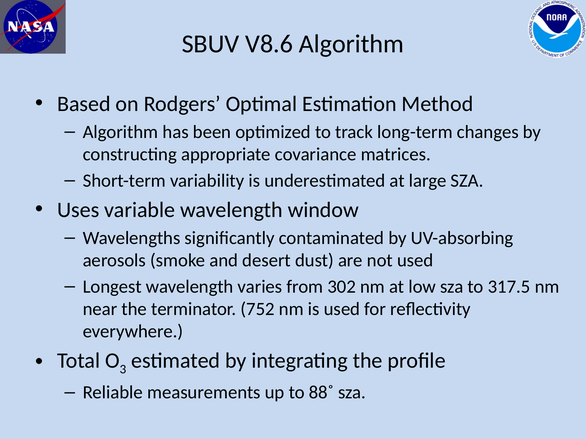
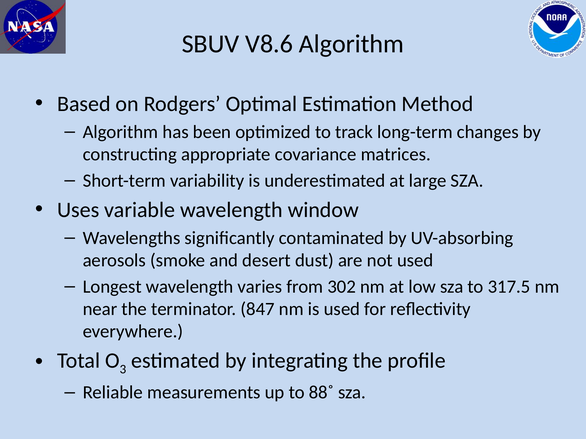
752: 752 -> 847 (258, 309)
